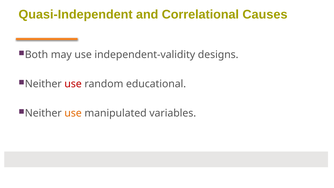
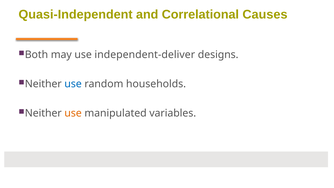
independent-validity: independent-validity -> independent-deliver (145, 55)
use colour: red -> blue (73, 84)
educational: educational -> households (156, 84)
